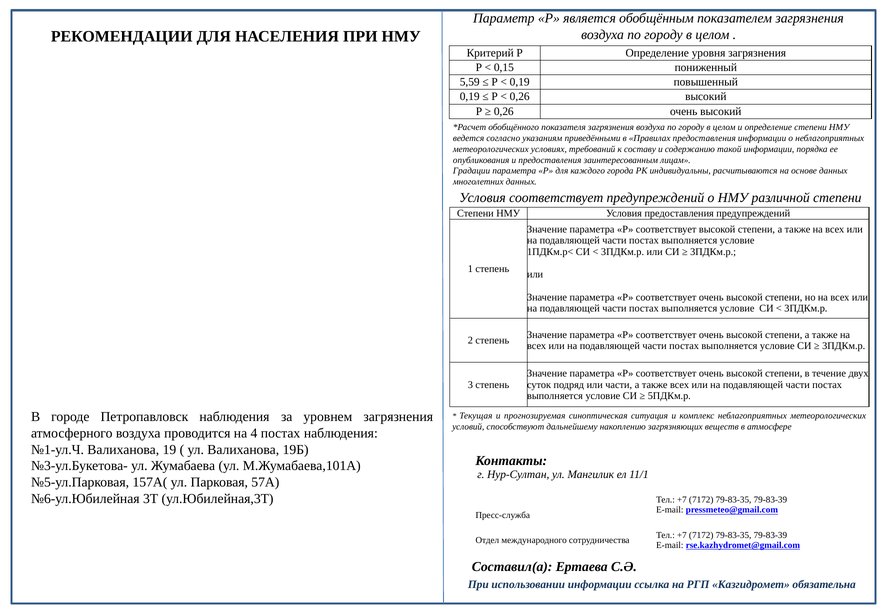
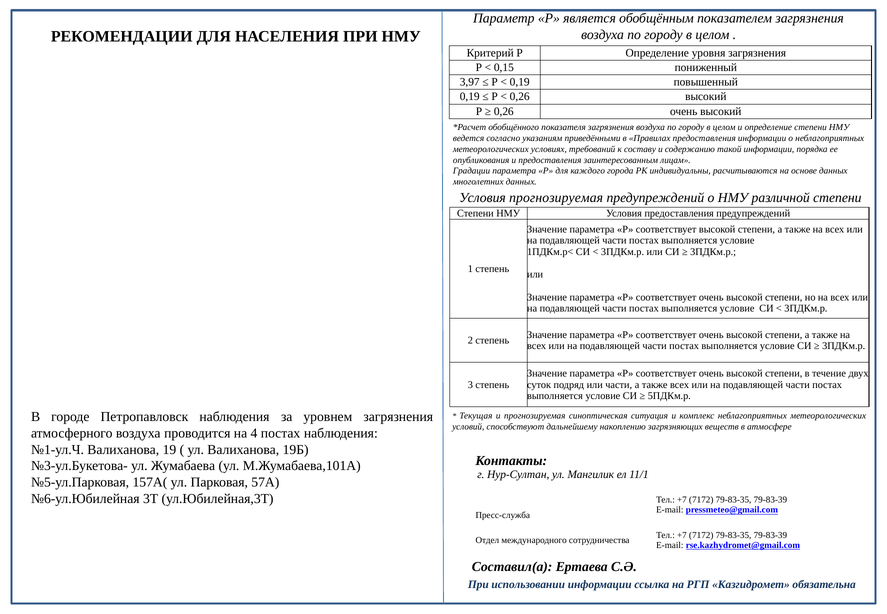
5,59: 5,59 -> 3,97 (470, 82)
Условия соответствует: соответствует -> прогнозируемая (556, 198)
